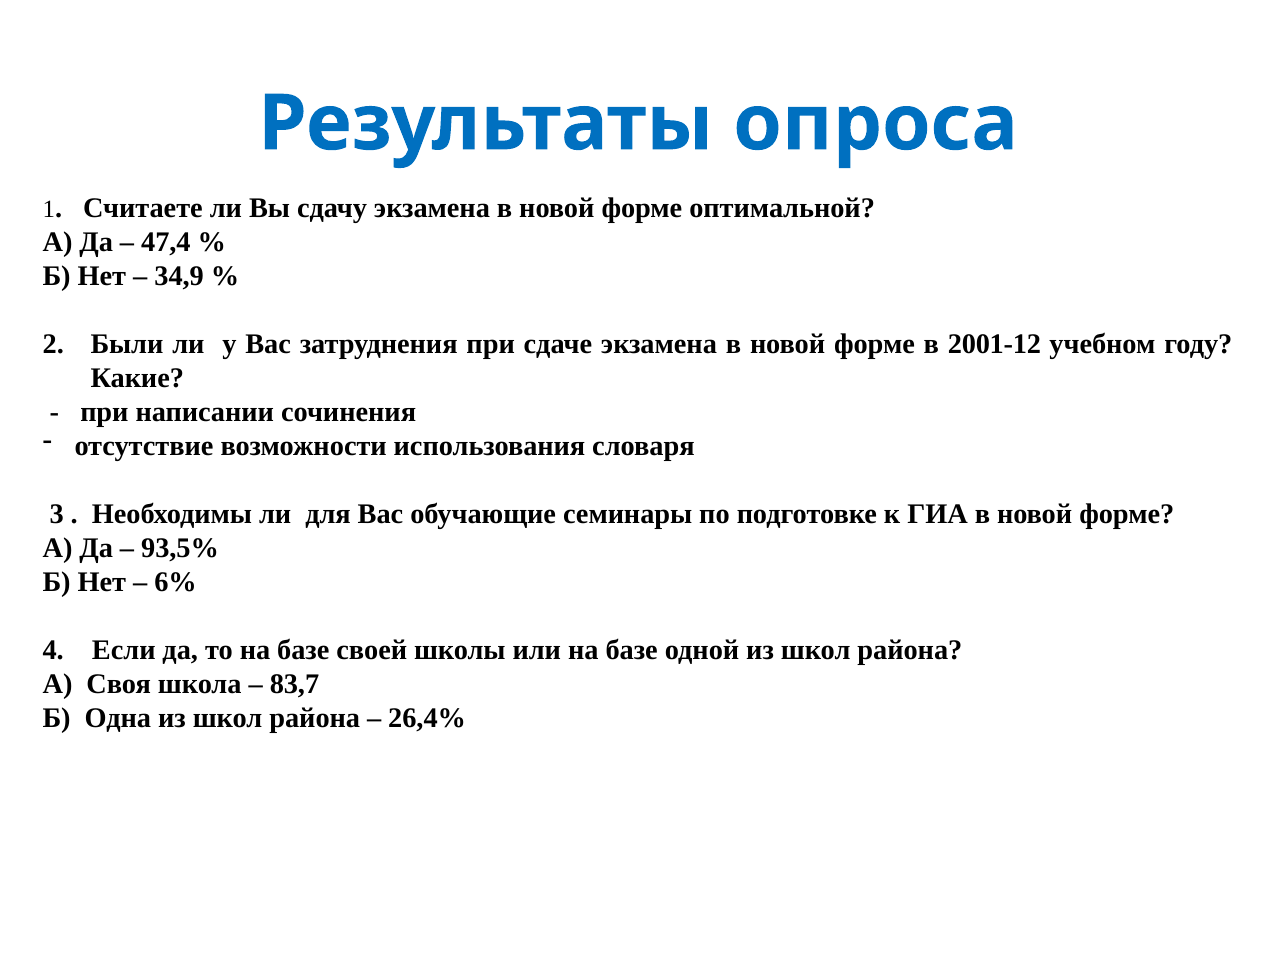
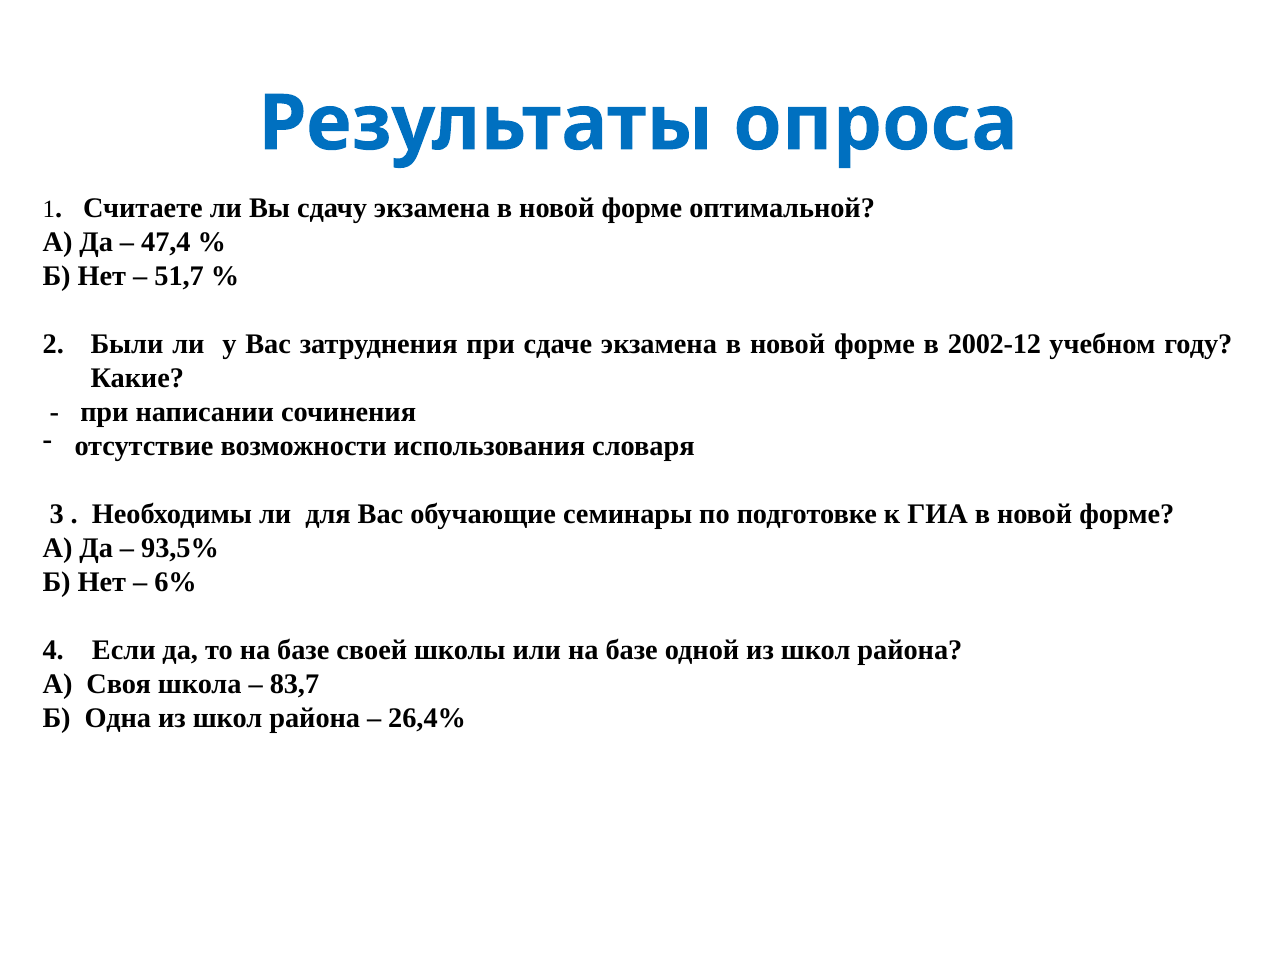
34,9: 34,9 -> 51,7 (179, 276)
2001-12: 2001-12 -> 2002-12 (994, 344)
